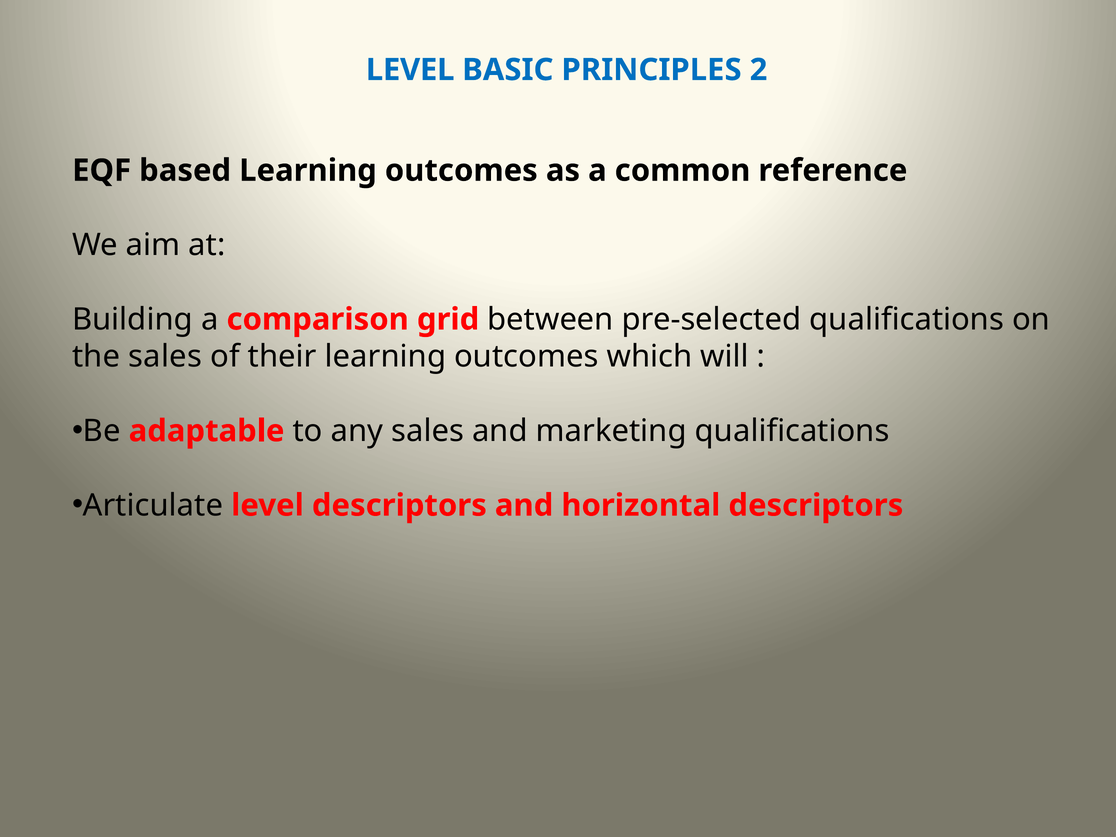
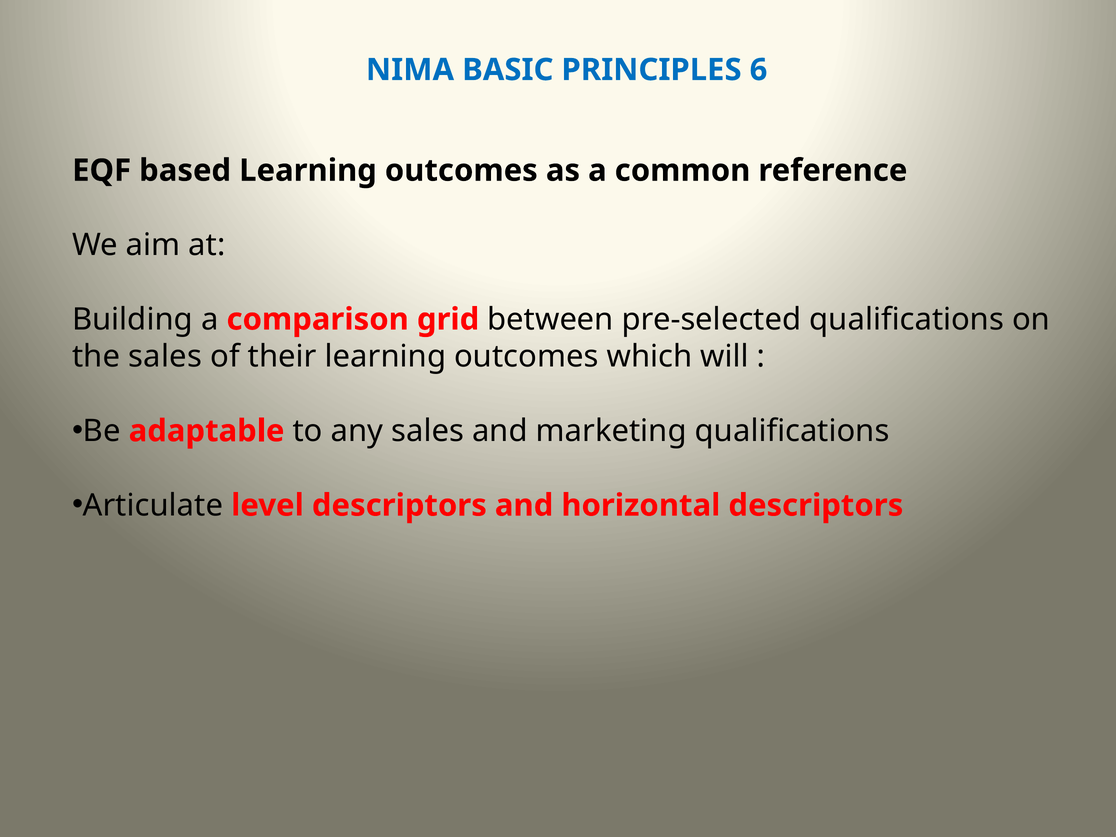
LEVEL: LEVEL -> NIMA (410, 70)
2: 2 -> 6 (759, 70)
